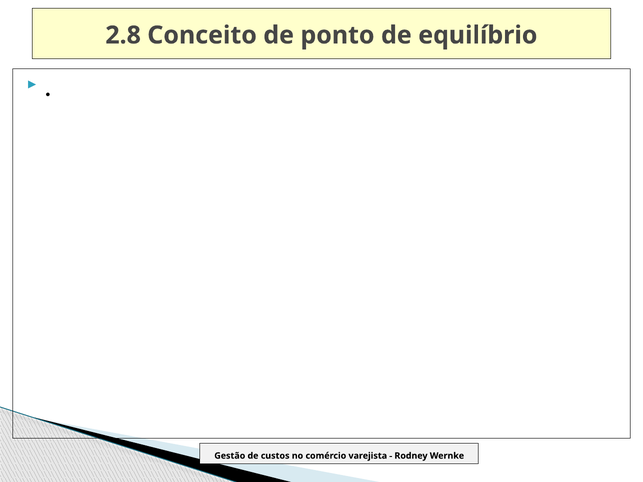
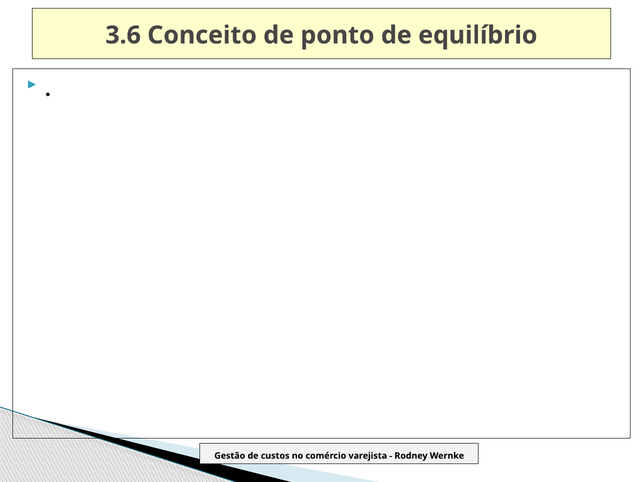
2.8: 2.8 -> 3.6 (123, 35)
